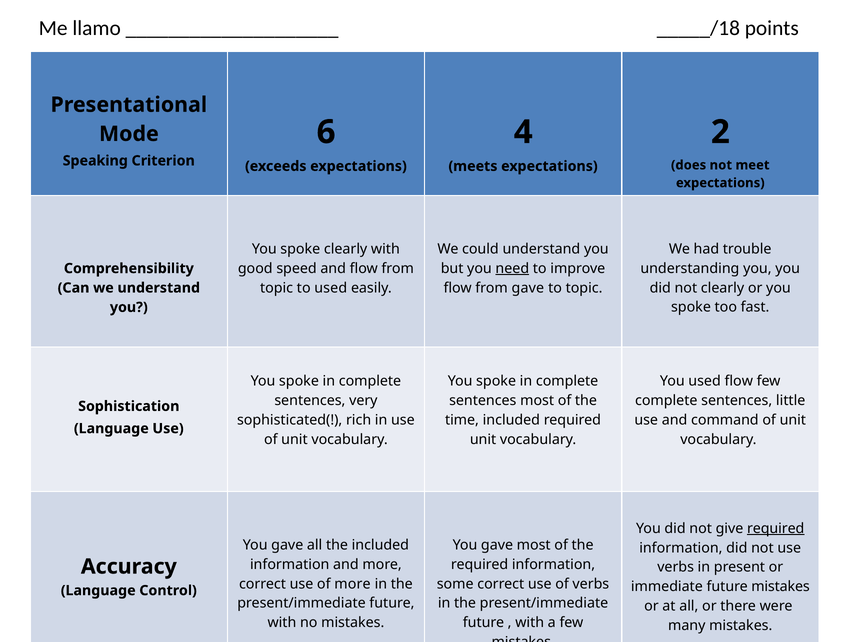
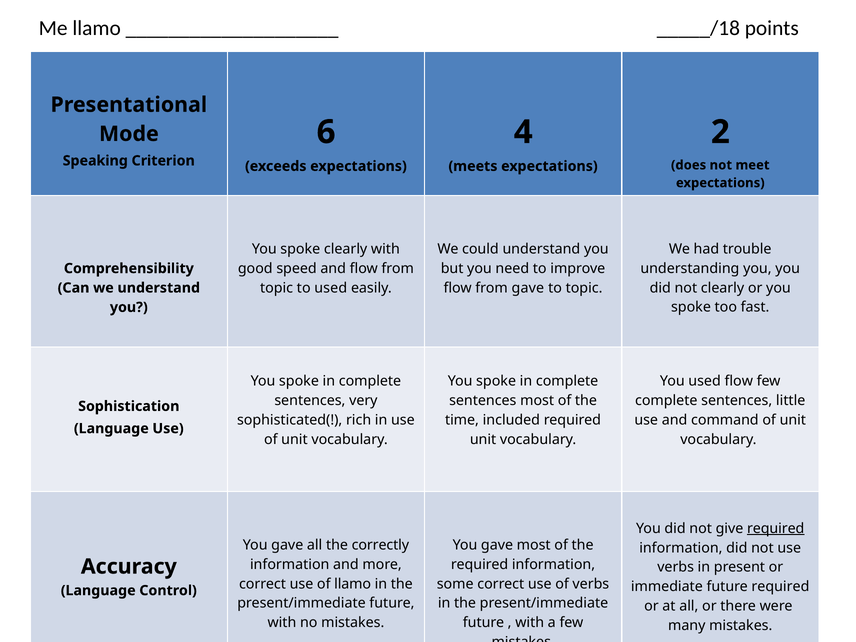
need underline: present -> none (512, 268)
the included: included -> correctly (380, 545)
of more: more -> llamo (353, 584)
future mistakes: mistakes -> required (780, 587)
